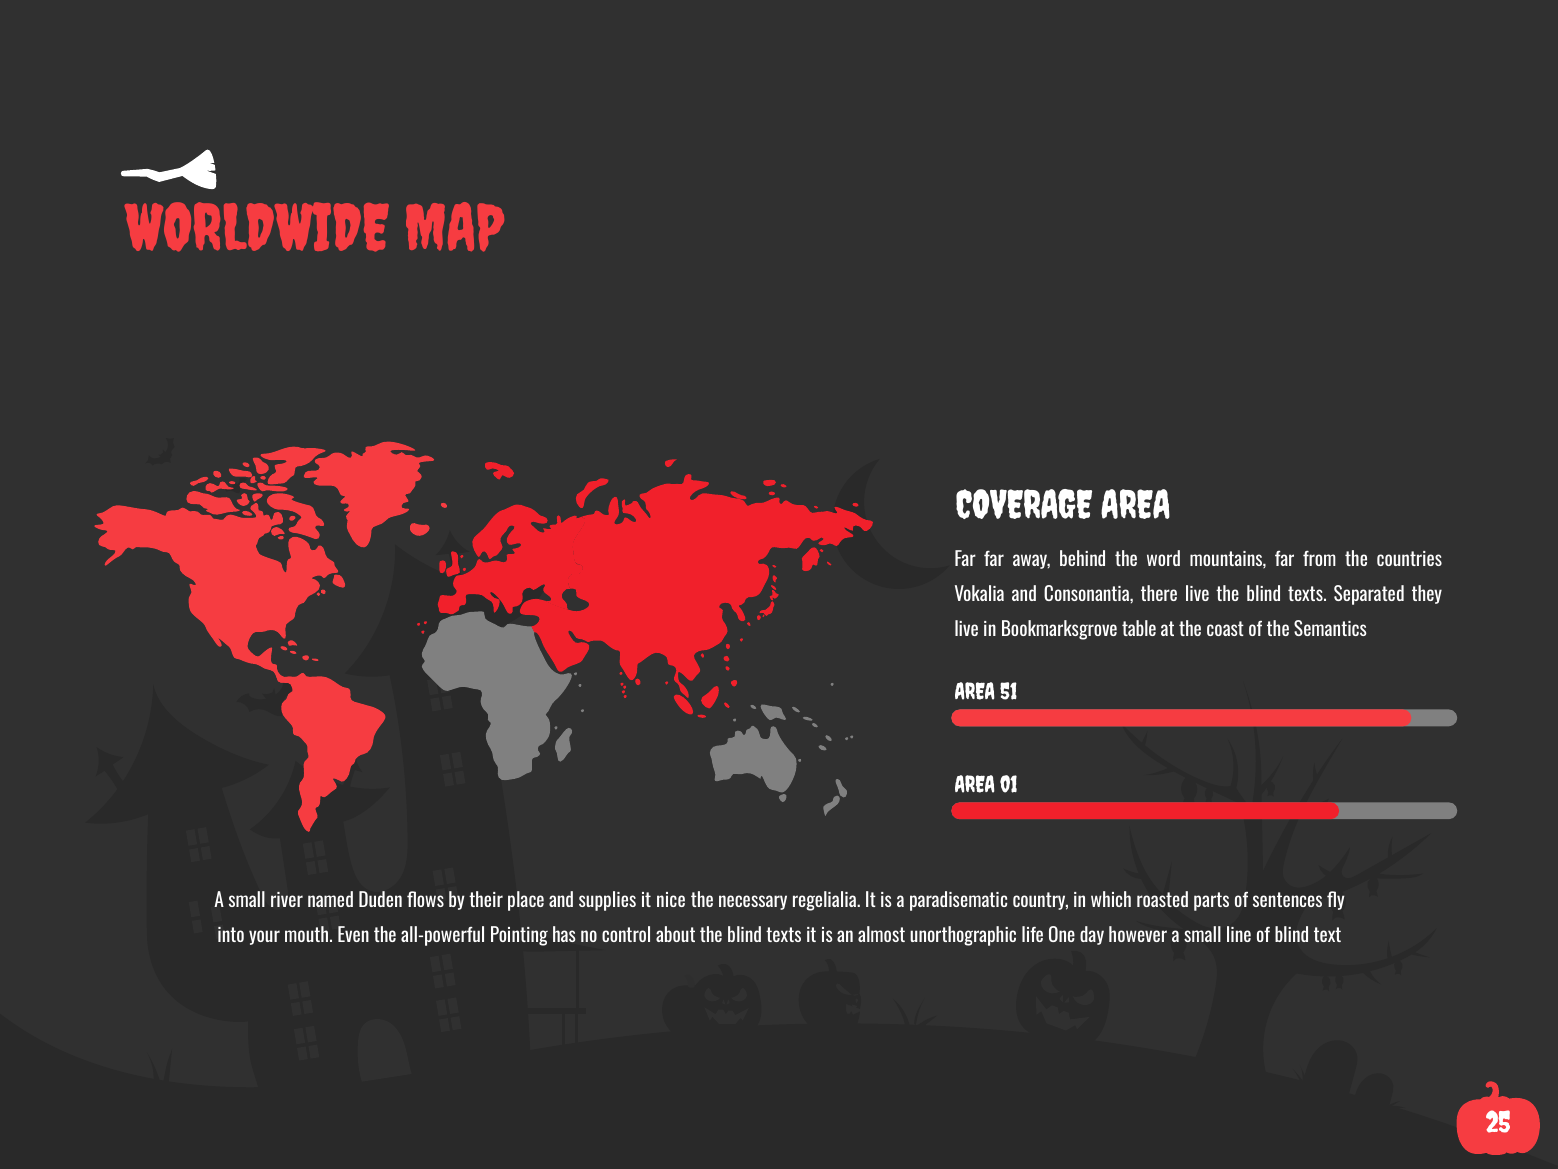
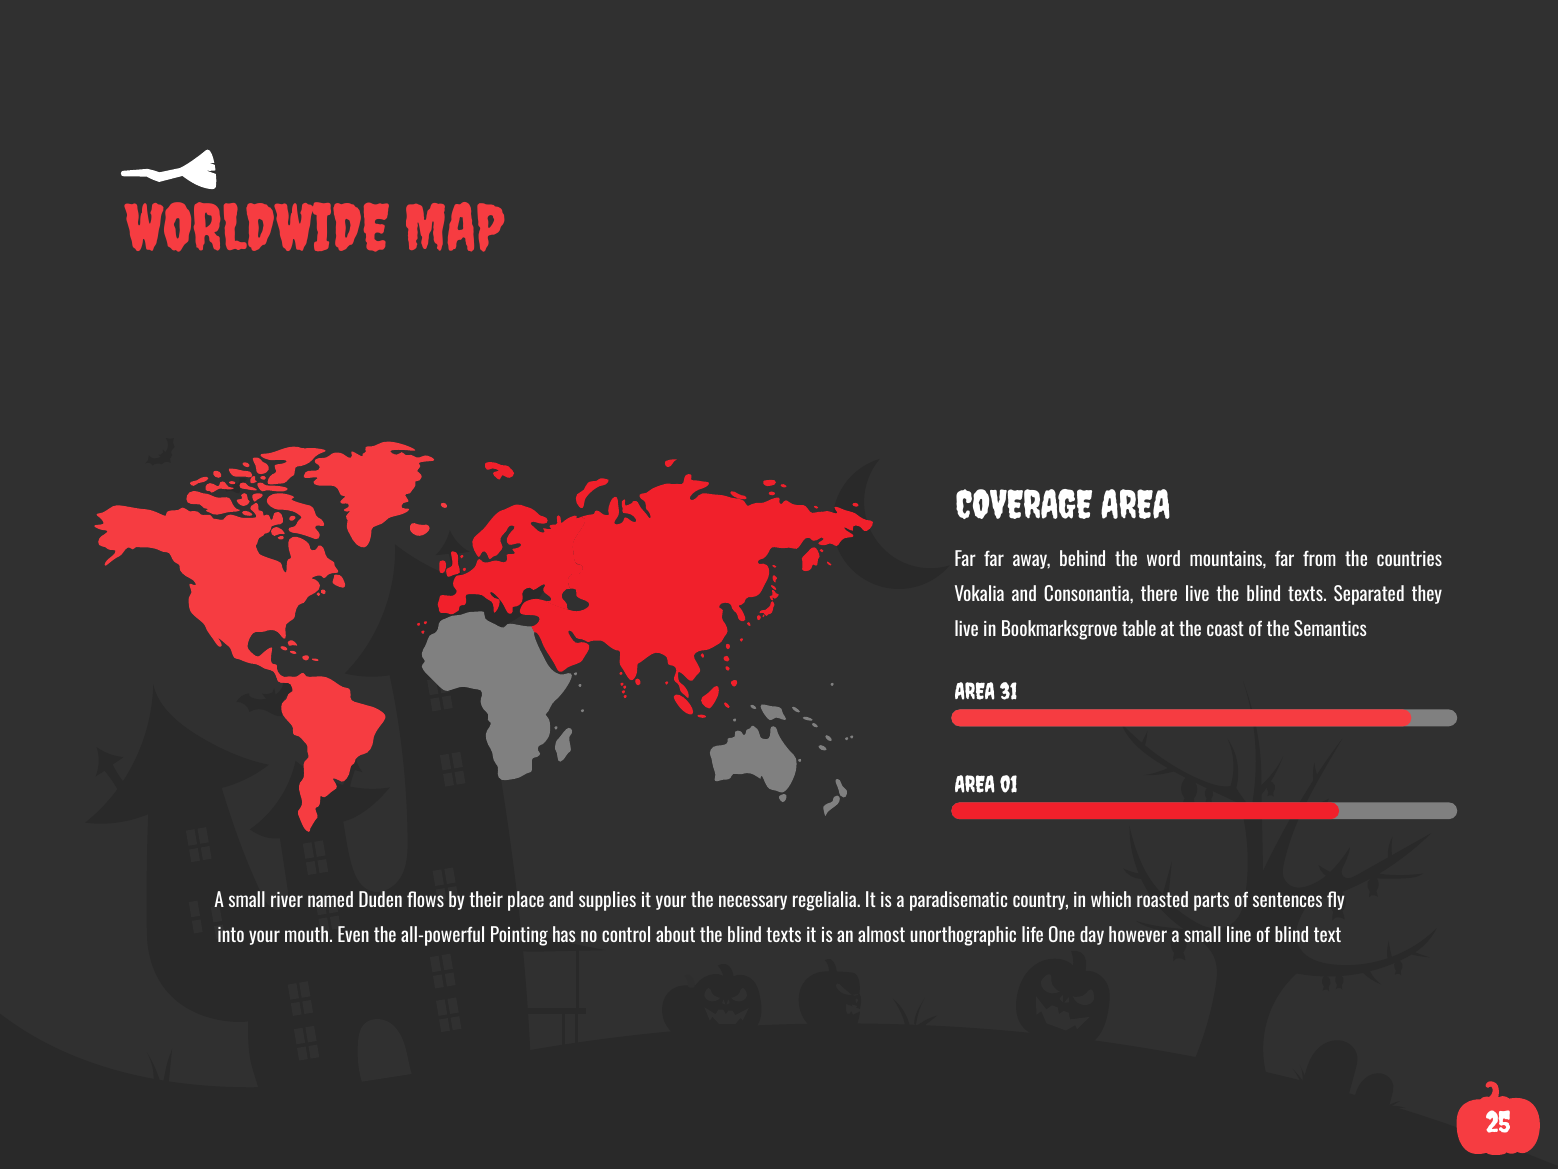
51: 51 -> 31 (1009, 692)
it nice: nice -> your (671, 901)
